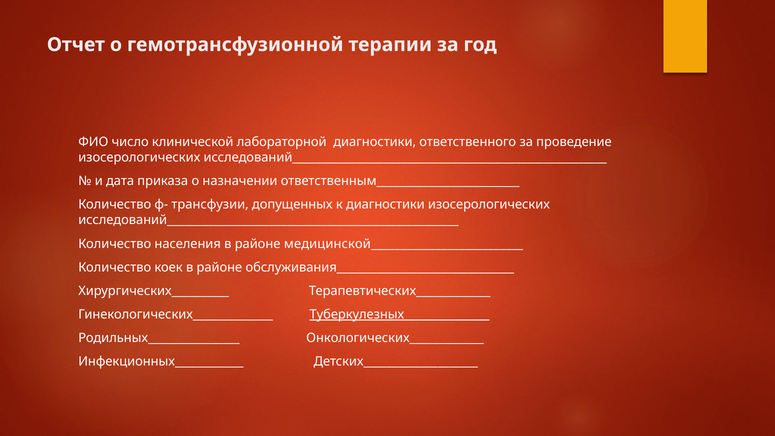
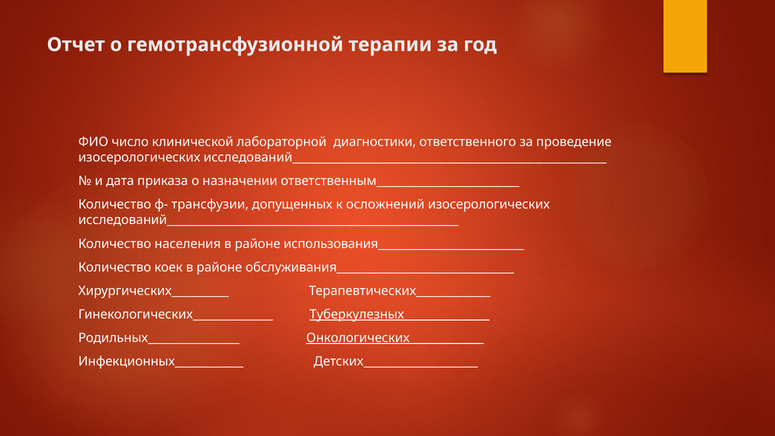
к диагностики: диагностики -> осложнений (385, 205)
медицинской__________________________: медицинской__________________________ -> использования__________________________ (404, 244)
Онкологических_____________ underline: none -> present (395, 338)
